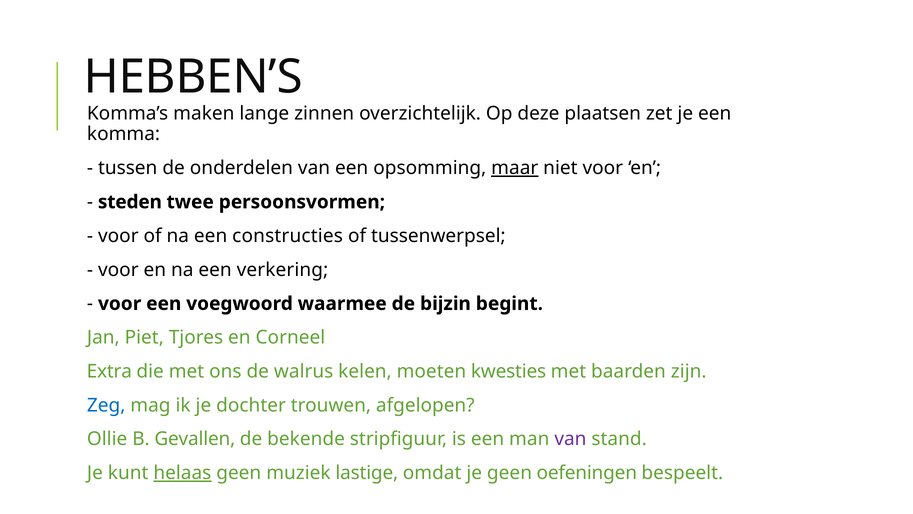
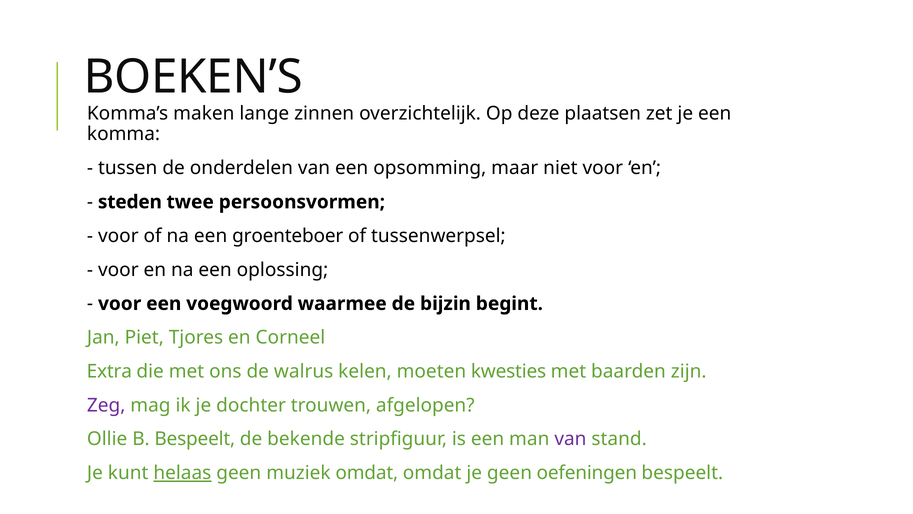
HEBBEN’S: HEBBEN’S -> BOEKEN’S (193, 77)
maar underline: present -> none (515, 168)
constructies: constructies -> groenteboer (288, 236)
verkering: verkering -> oplossing (282, 270)
Zeg colour: blue -> purple (106, 405)
B Gevallen: Gevallen -> Bespeelt (195, 439)
muziek lastige: lastige -> omdat (367, 473)
